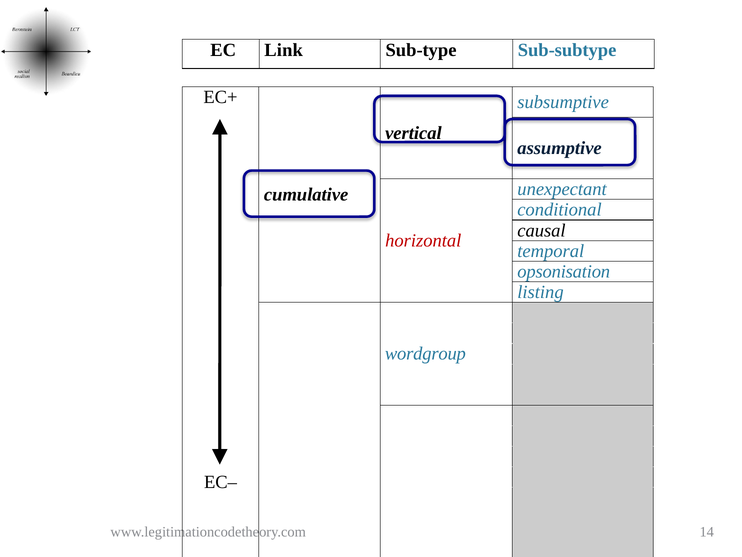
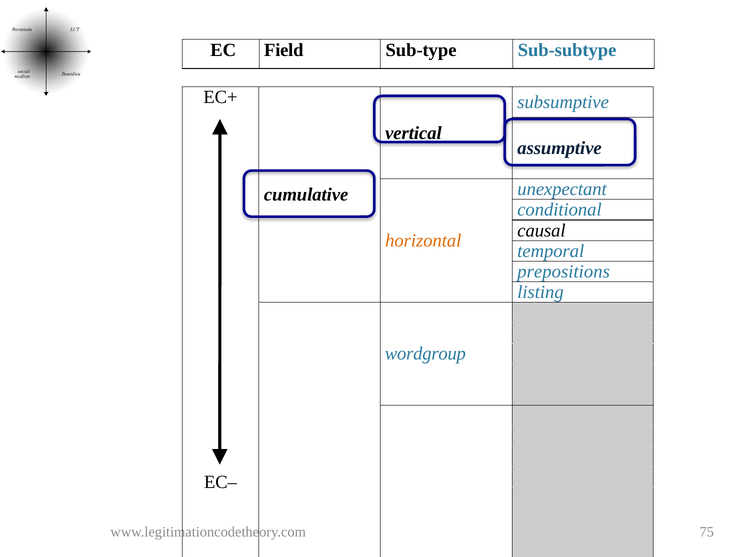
Link: Link -> Field (284, 50)
horizontal colour: red -> orange (423, 241)
opsonisation: opsonisation -> prepositions (564, 271)
14: 14 -> 75 (707, 532)
